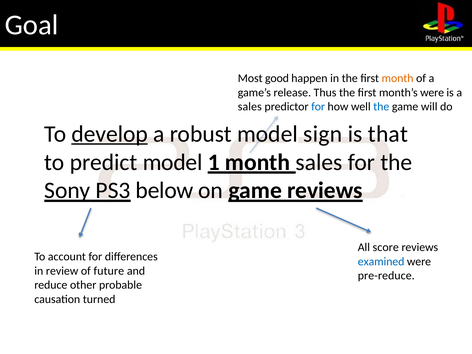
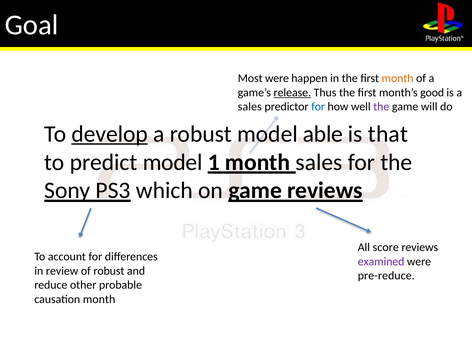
Most good: good -> were (277, 78)
release underline: none -> present (292, 92)
month’s were: were -> good (432, 92)
the colour: blue -> purple (381, 107)
sign: sign -> able (323, 134)
below: below -> which (164, 191)
examined colour: blue -> purple (381, 262)
of future: future -> robust (109, 271)
causation turned: turned -> month (99, 299)
